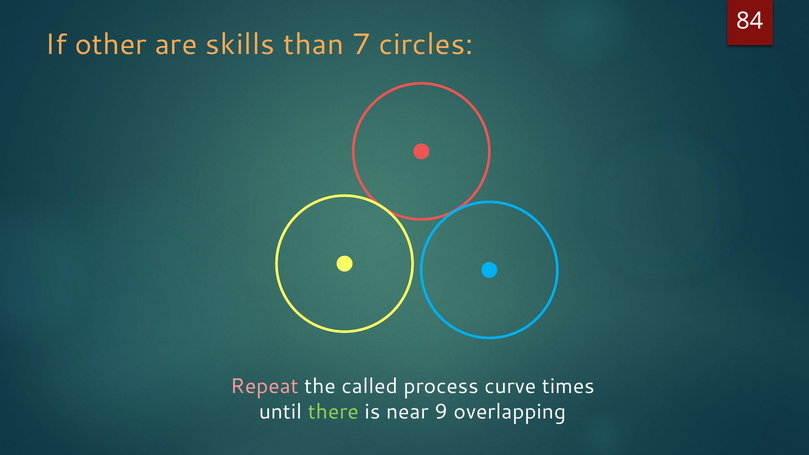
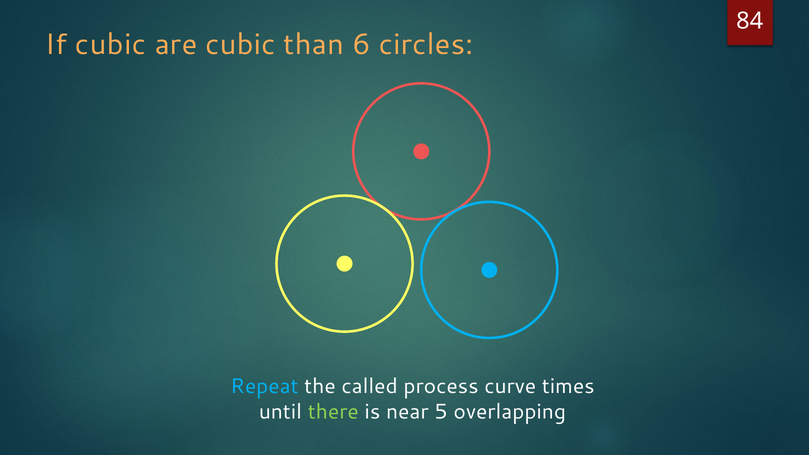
If other: other -> cubic (111, 44)
are skills: skills -> cubic (240, 44)
7: 7 -> 6 (361, 44)
Repeat colour: pink -> light blue (264, 387)
9: 9 -> 5 (441, 412)
